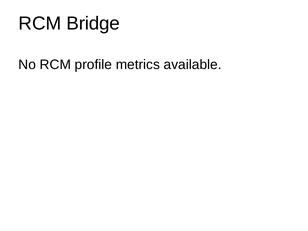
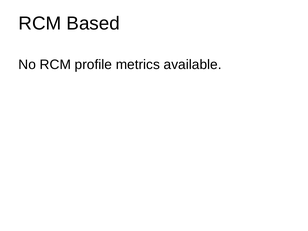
Bridge: Bridge -> Based (93, 23)
